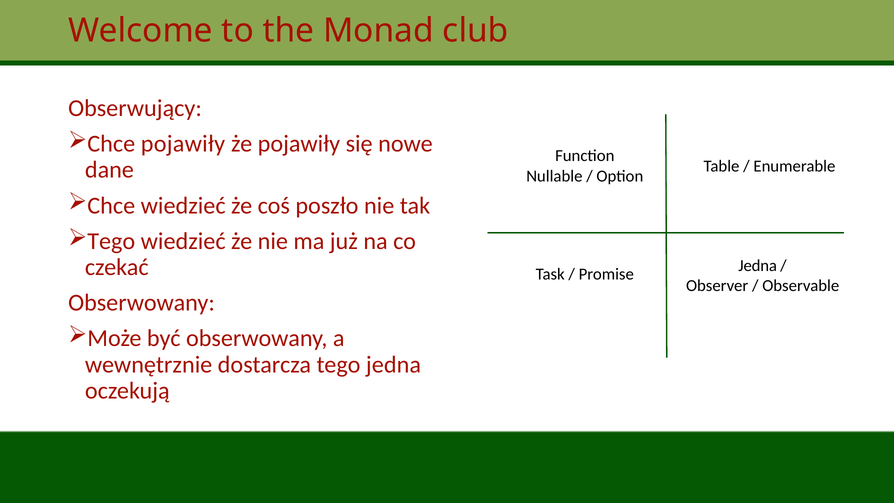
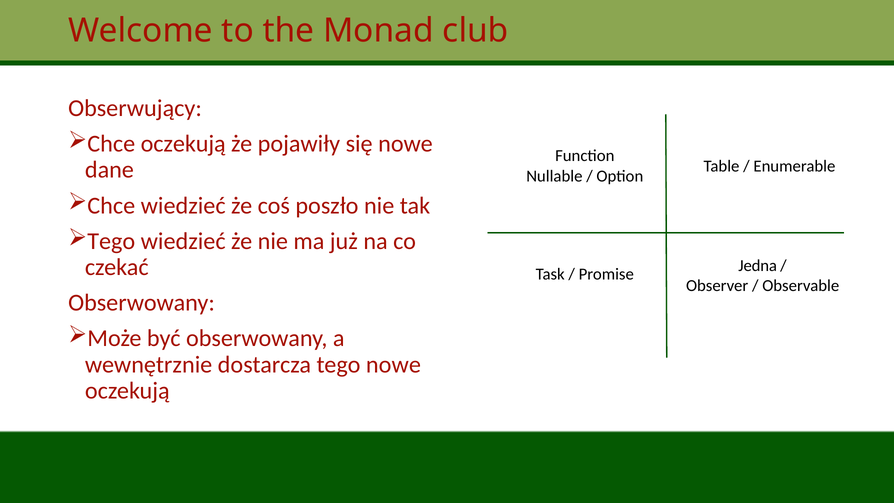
Chce pojawiły: pojawiły -> oczekują (183, 144)
tego jedna: jedna -> nowe (393, 365)
